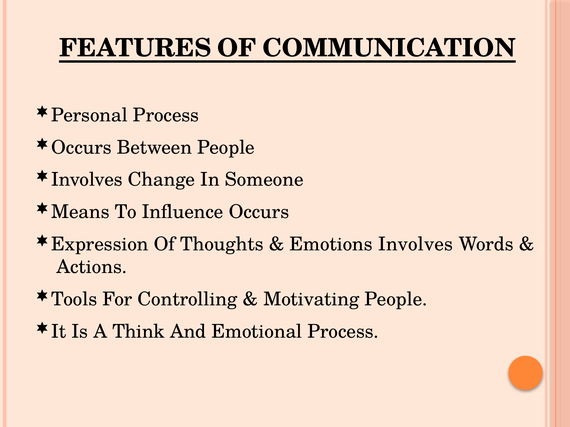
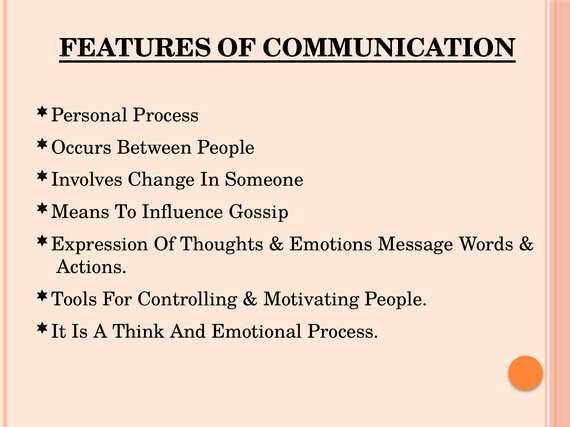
Influence Occurs: Occurs -> Gossip (259, 212)
Emotions Involves: Involves -> Message (416, 244)
